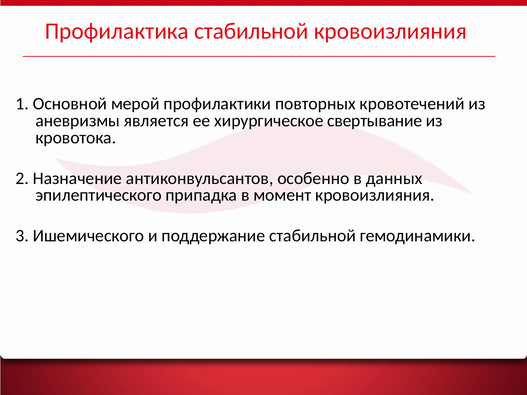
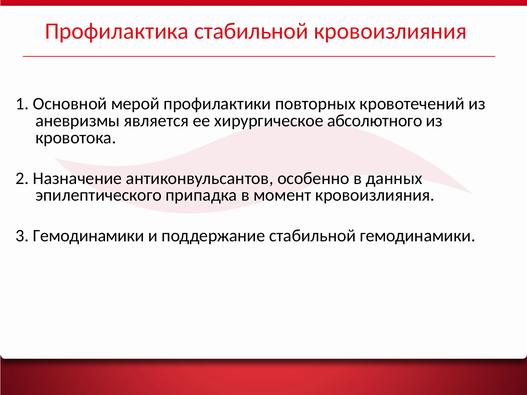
свертывание: свертывание -> абсолютного (375, 121)
3 Ишемического: Ишемического -> Гемодинамики (89, 236)
